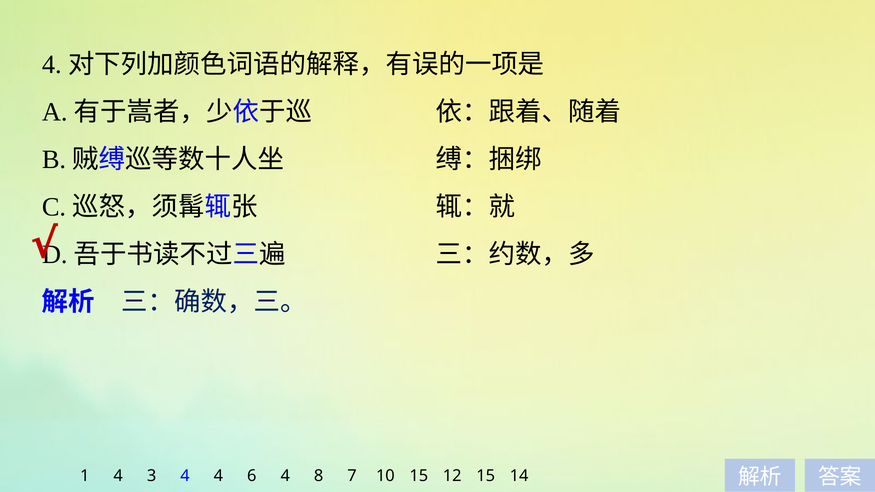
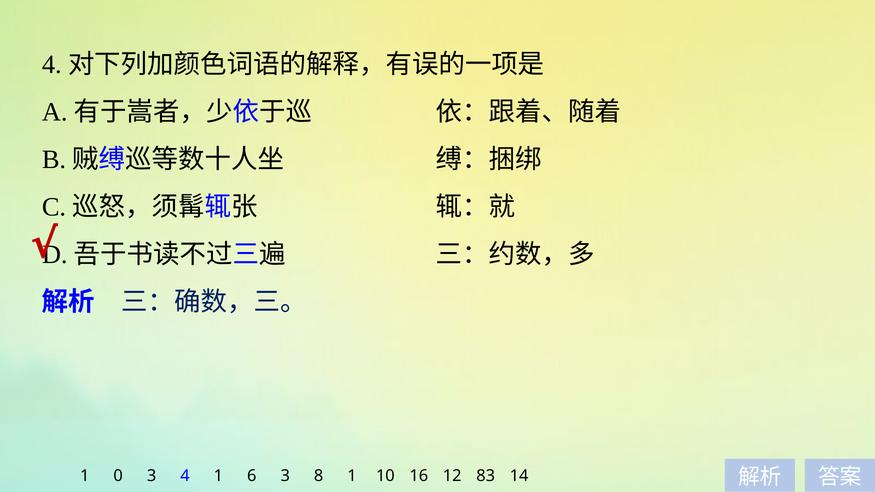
1 4: 4 -> 0 (118, 476)
4 4: 4 -> 1 (218, 476)
6 4: 4 -> 3 (285, 476)
8 7: 7 -> 1 (352, 476)
10 15: 15 -> 16 (419, 476)
12 15: 15 -> 83 (486, 476)
